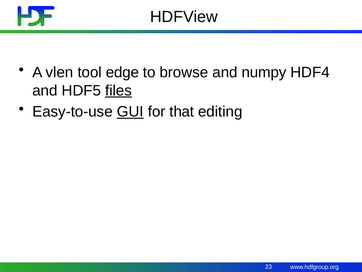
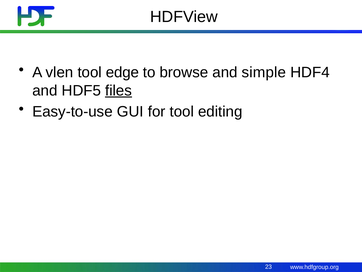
numpy: numpy -> simple (264, 72)
GUI underline: present -> none (130, 111)
for that: that -> tool (182, 111)
